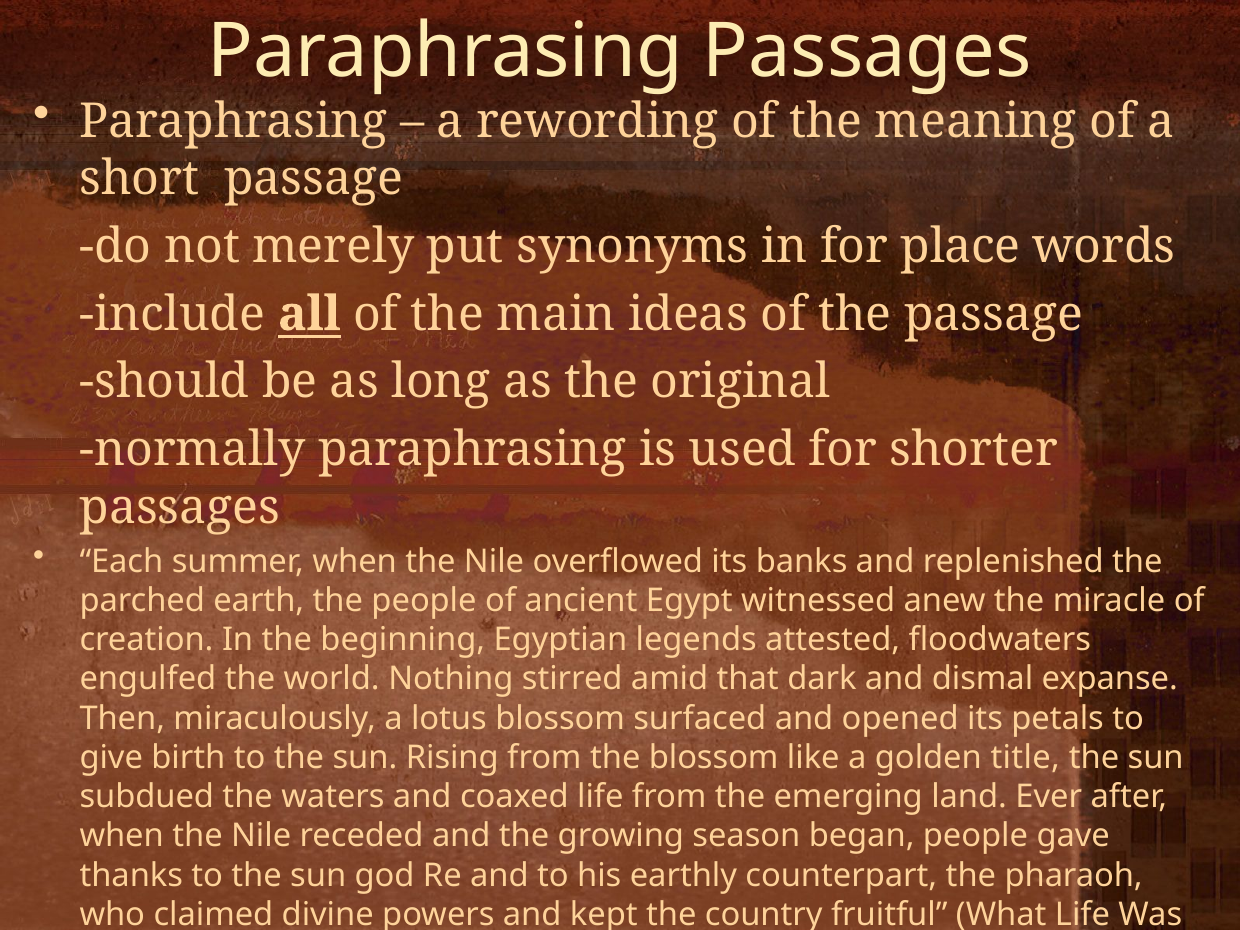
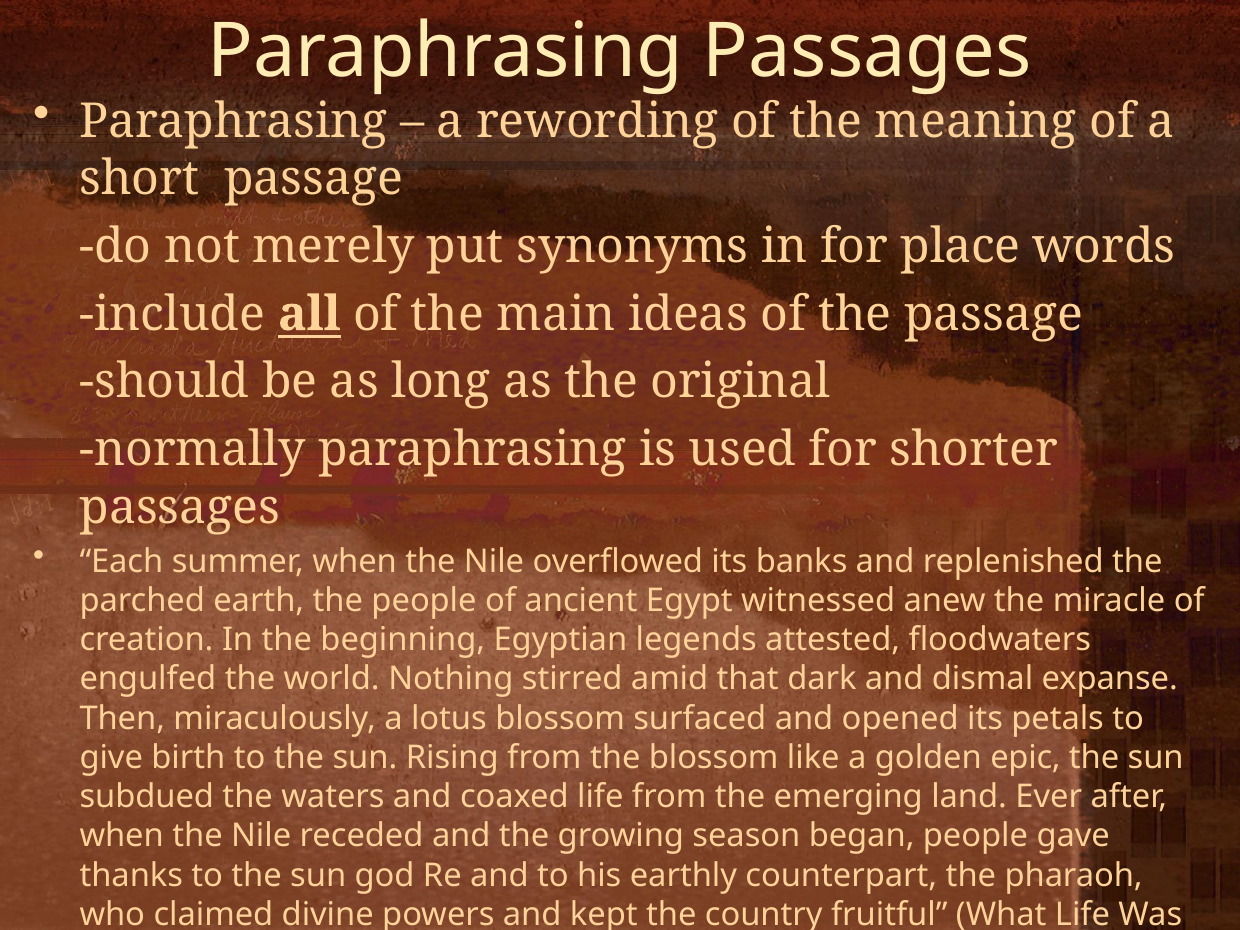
title: title -> epic (1026, 758)
